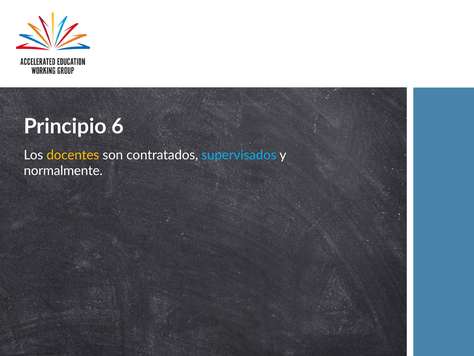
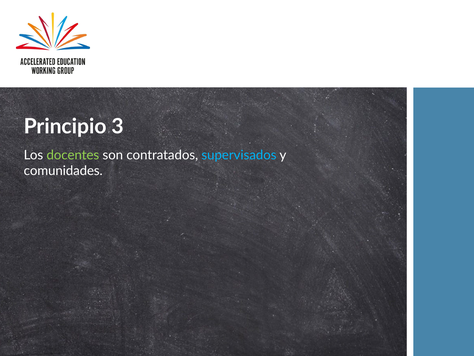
6: 6 -> 3 (118, 126)
docentes colour: yellow -> light green (73, 155)
normalmente: normalmente -> comunidades (63, 171)
